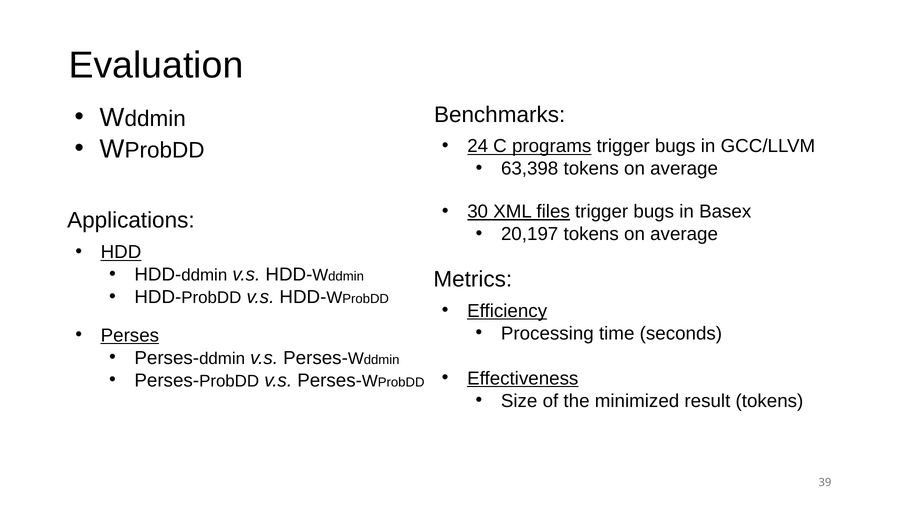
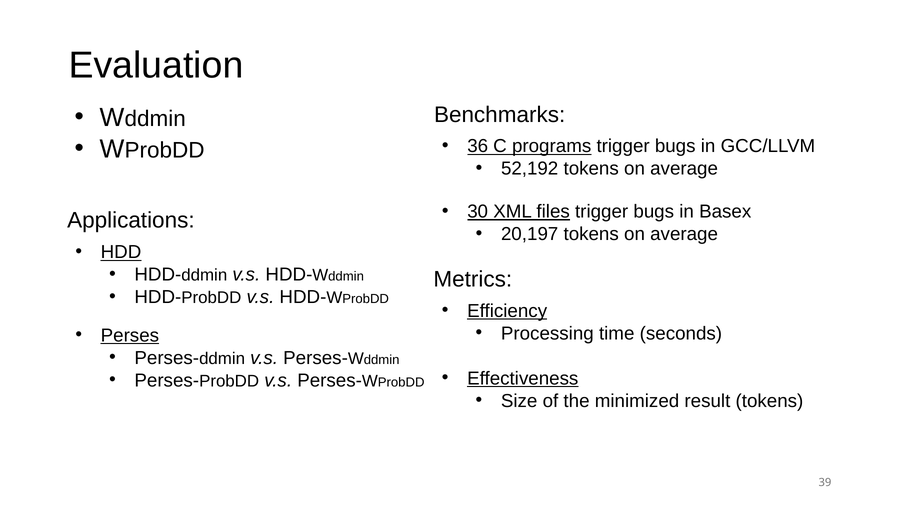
24: 24 -> 36 (478, 146)
63,398: 63,398 -> 52,192 (530, 169)
